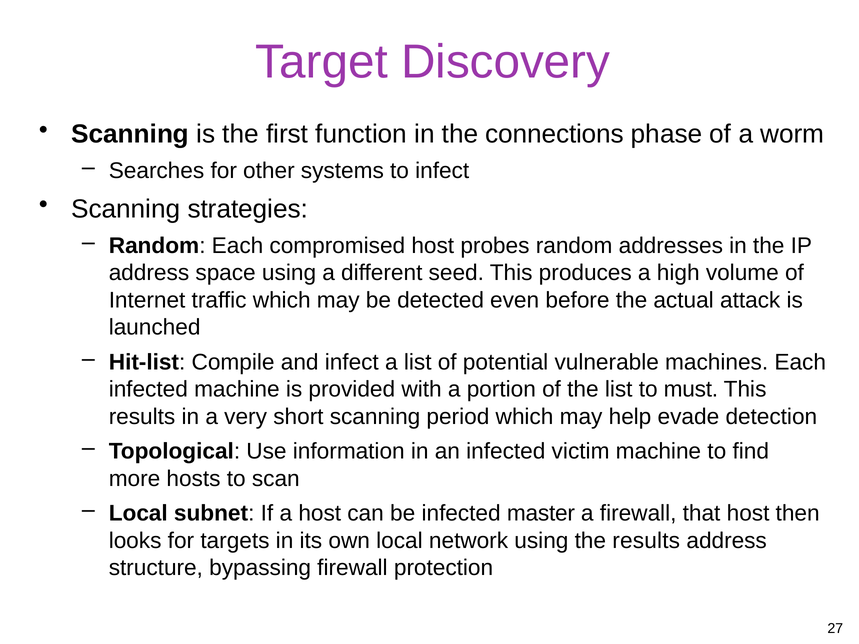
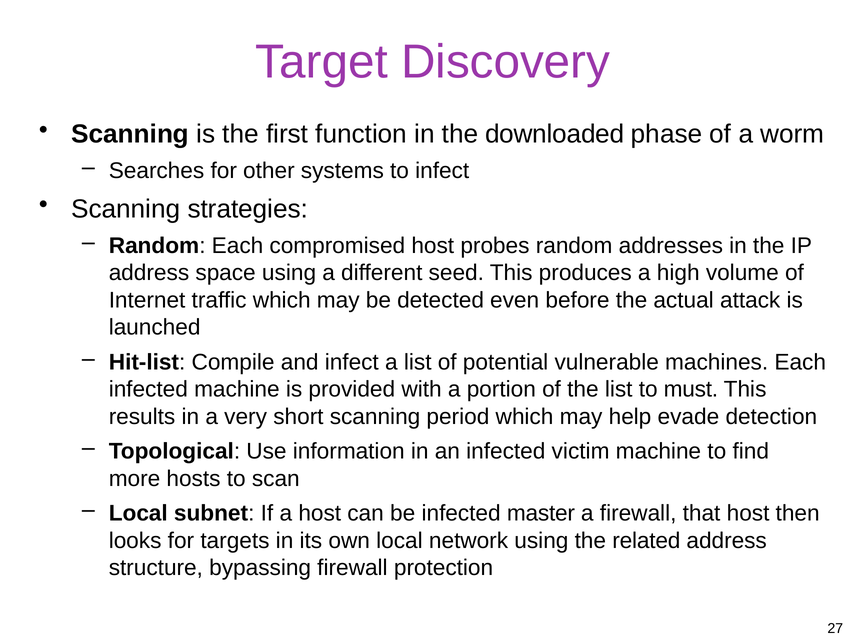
connections: connections -> downloaded (555, 134)
the results: results -> related (646, 541)
